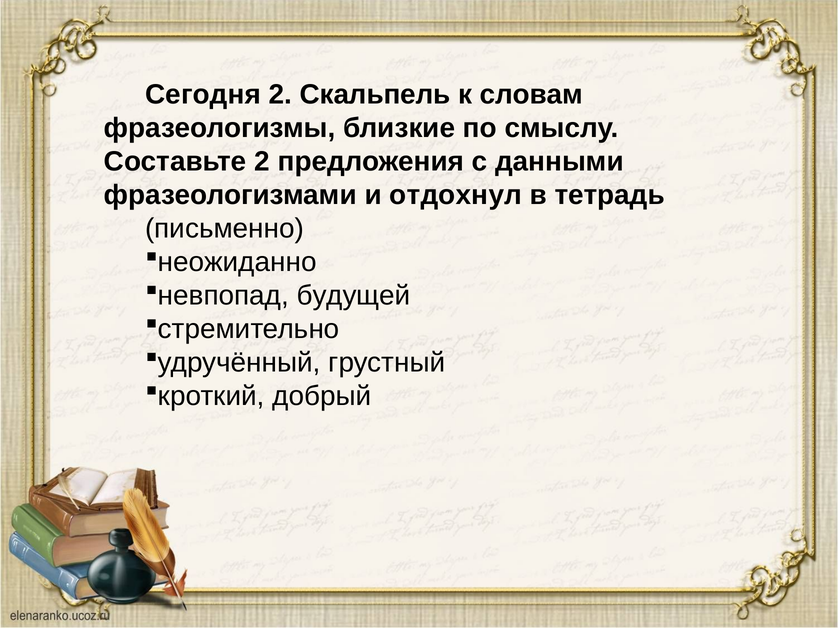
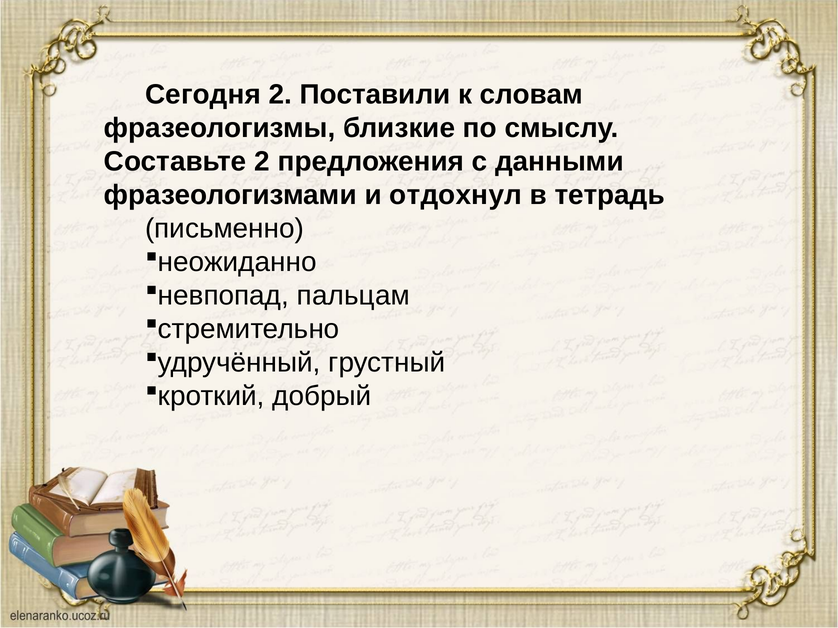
Скальпель: Скальпель -> Поставили (375, 95)
будущей: будущей -> пальцам (353, 296)
